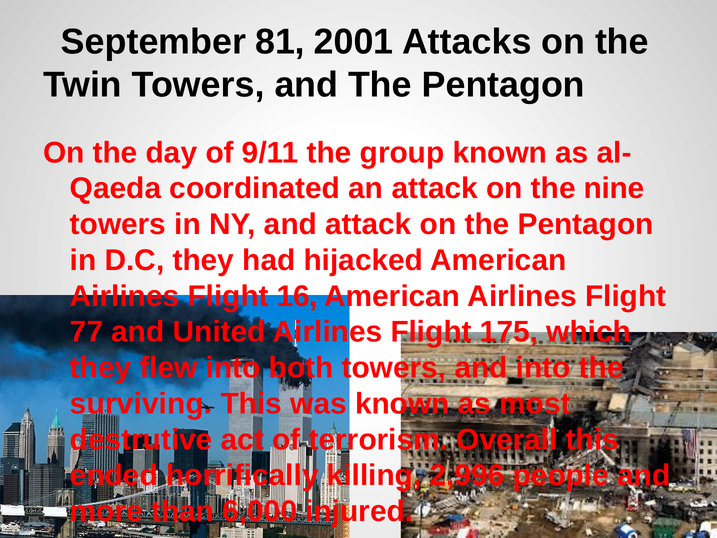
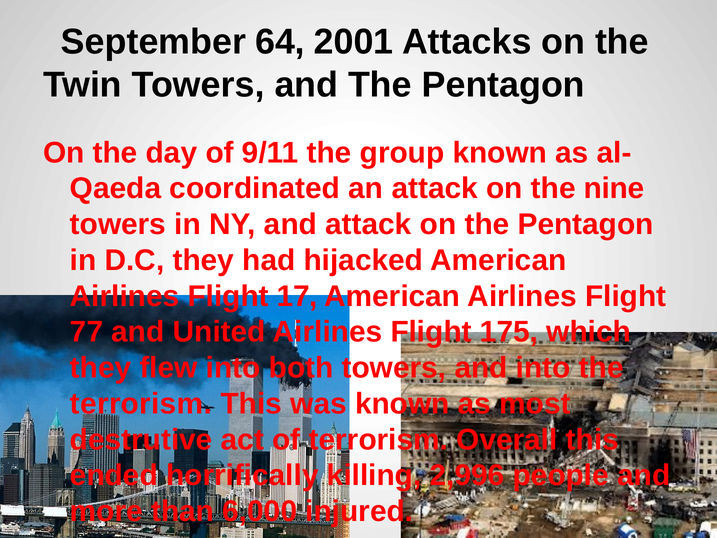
81: 81 -> 64 (280, 42)
16: 16 -> 17 (297, 296)
surviving: surviving -> terrorism (141, 404)
